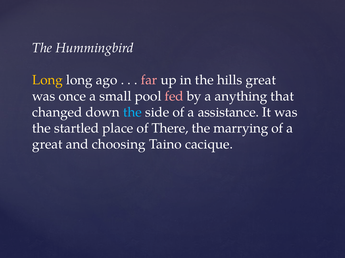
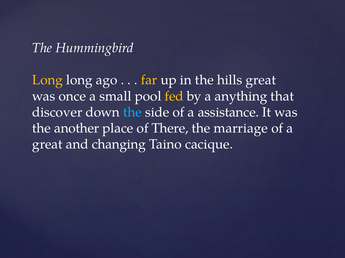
far colour: pink -> yellow (149, 80)
fed colour: pink -> yellow (174, 96)
changed: changed -> discover (57, 112)
startled: startled -> another (77, 129)
marrying: marrying -> marriage (241, 129)
choosing: choosing -> changing (119, 145)
